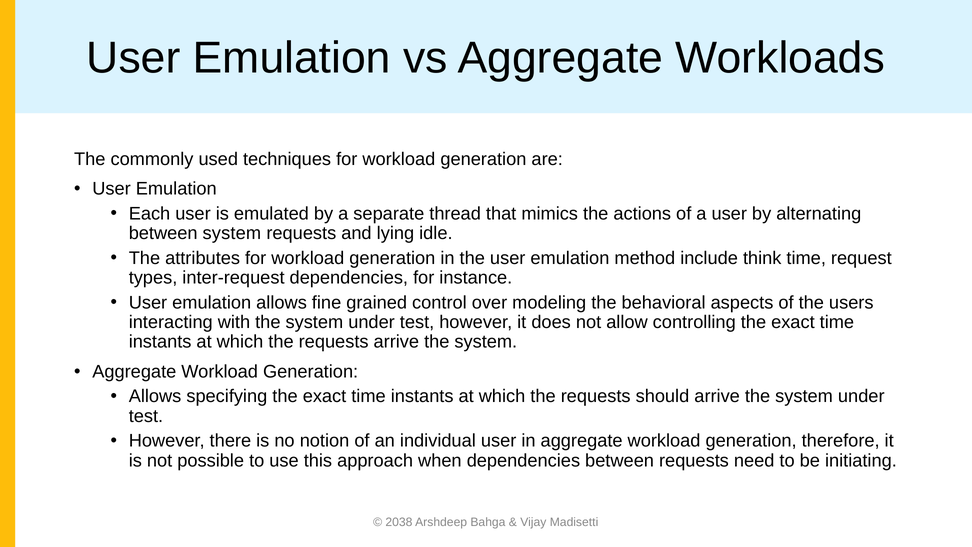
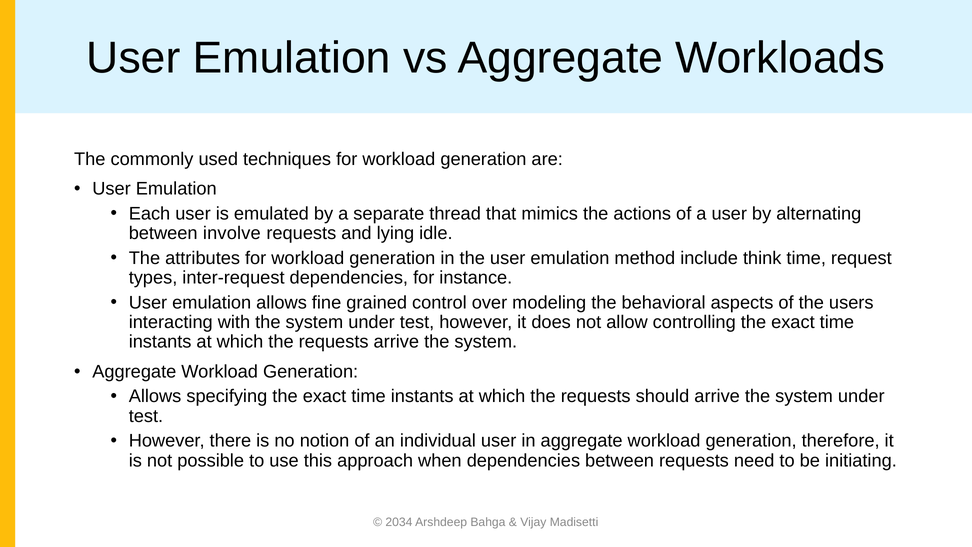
between system: system -> involve (232, 233)
2038: 2038 -> 2034 (399, 522)
